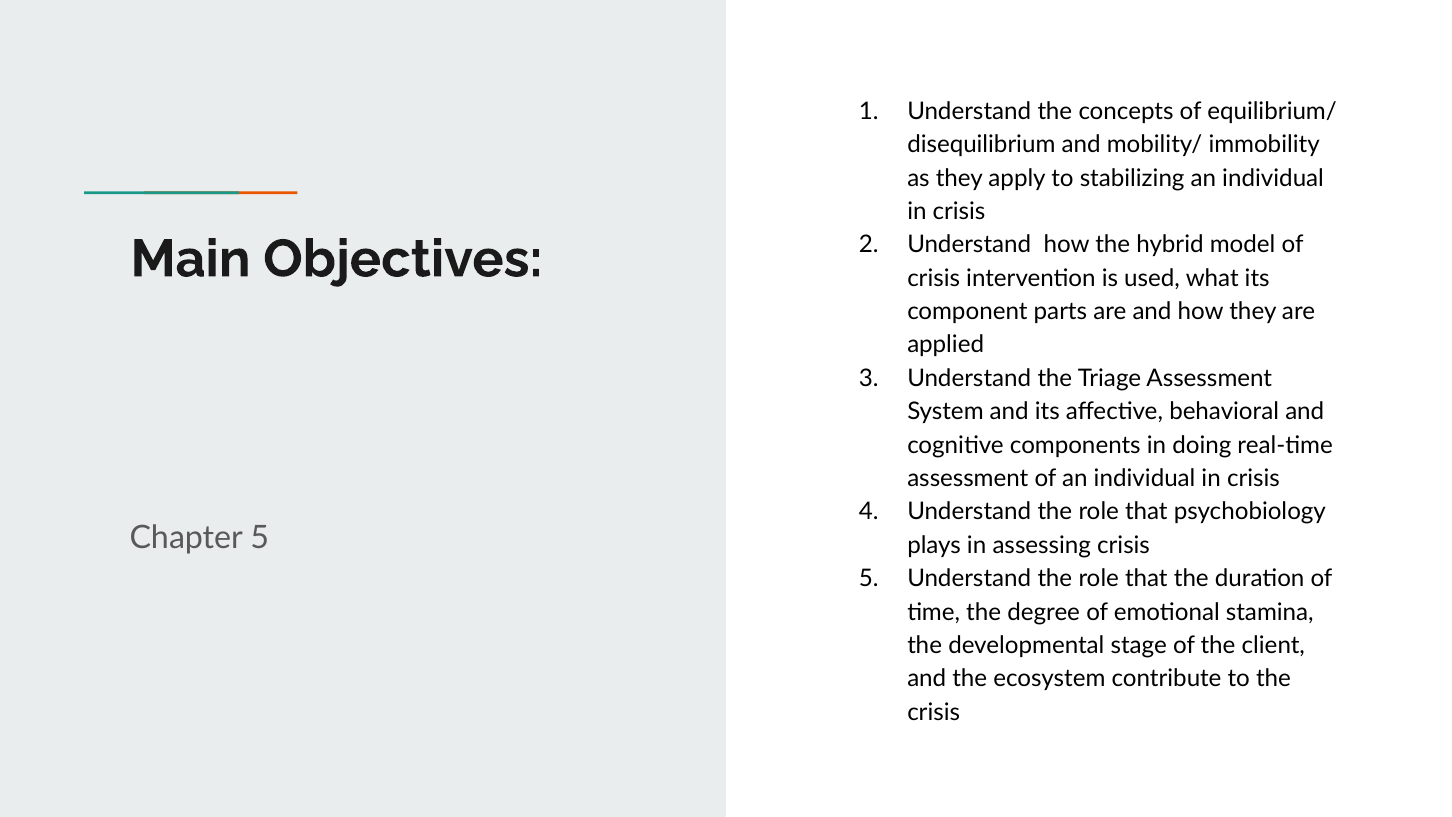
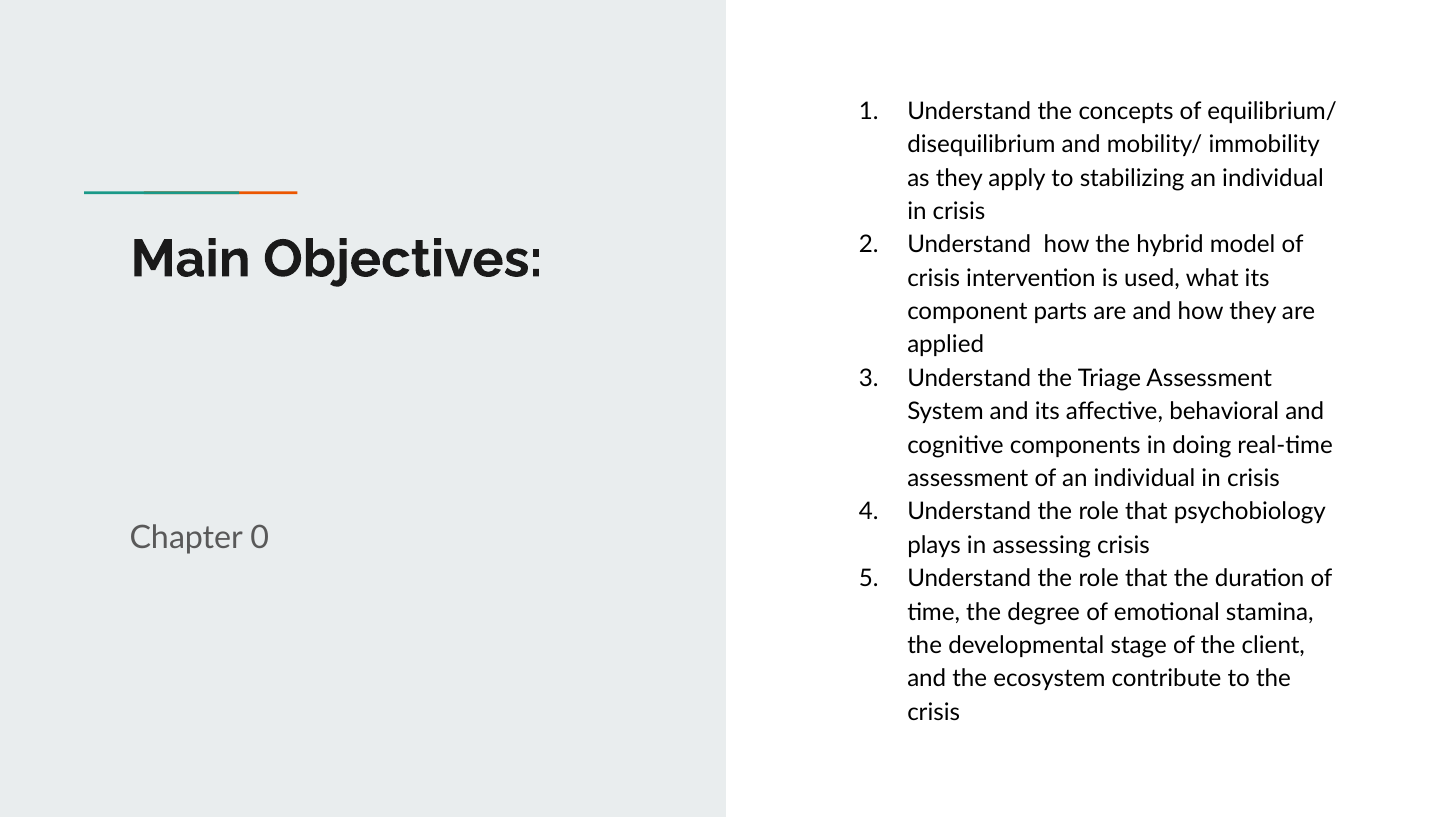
Chapter 5: 5 -> 0 (260, 538)
